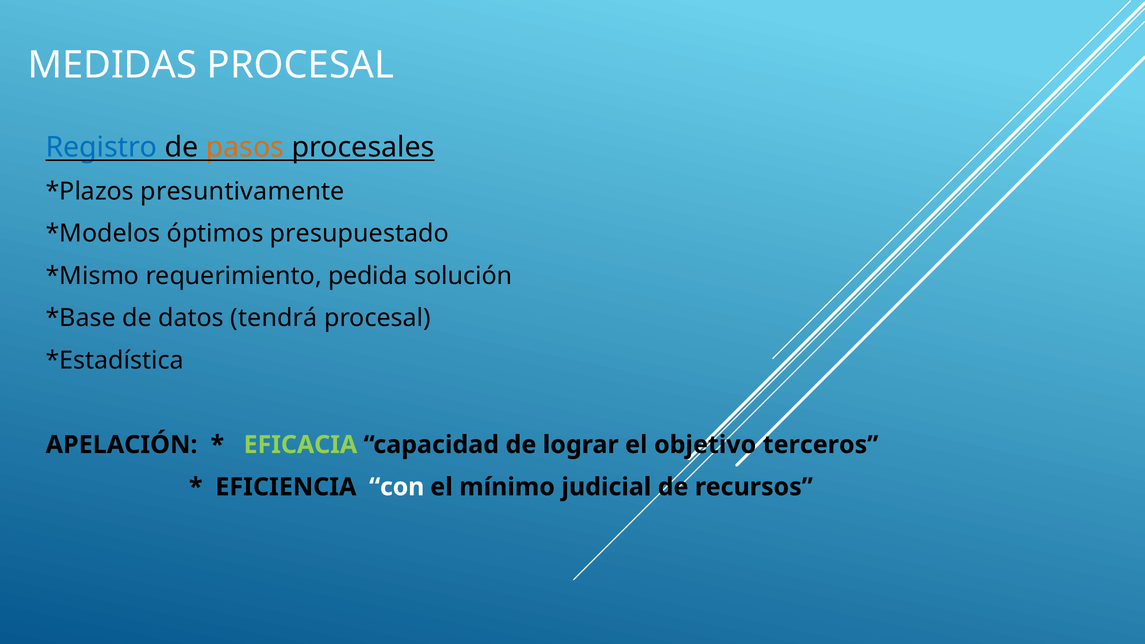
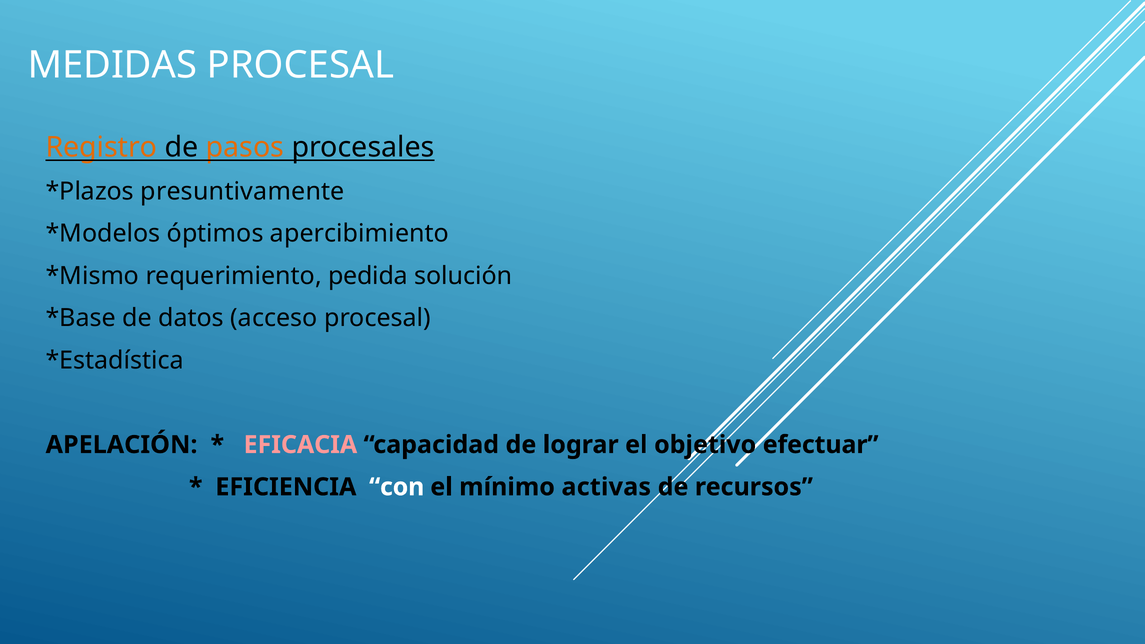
Registro colour: blue -> orange (101, 147)
presupuestado: presupuestado -> apercibimiento (360, 234)
tendrá: tendrá -> acceso (274, 318)
EFICACIA colour: light green -> pink (300, 445)
terceros: terceros -> efectuar (821, 445)
judicial: judicial -> activas (606, 487)
